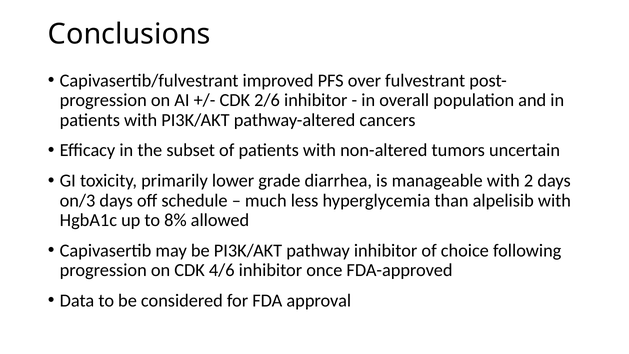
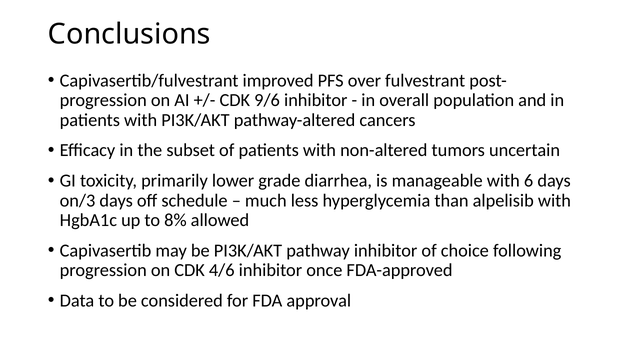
2/6: 2/6 -> 9/6 (267, 100)
2: 2 -> 6 (529, 181)
